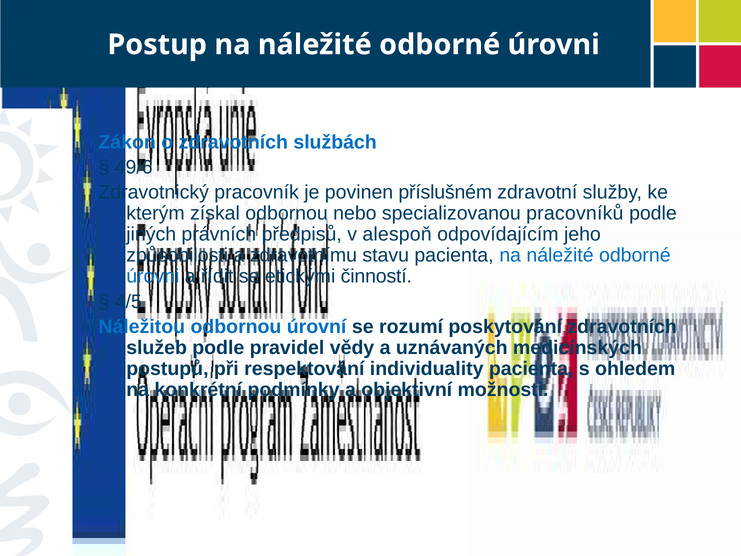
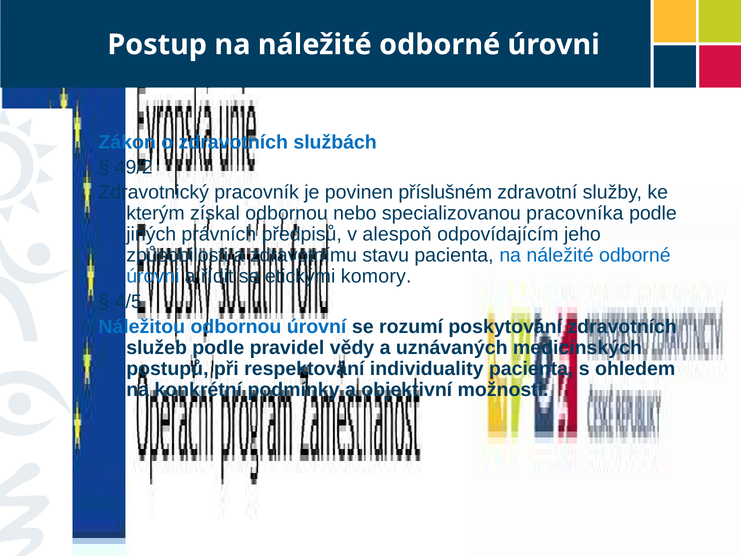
49/6: 49/6 -> 49/2 (134, 167)
pracovníků: pracovníků -> pracovníka (575, 213)
činností: činností -> komory (376, 276)
